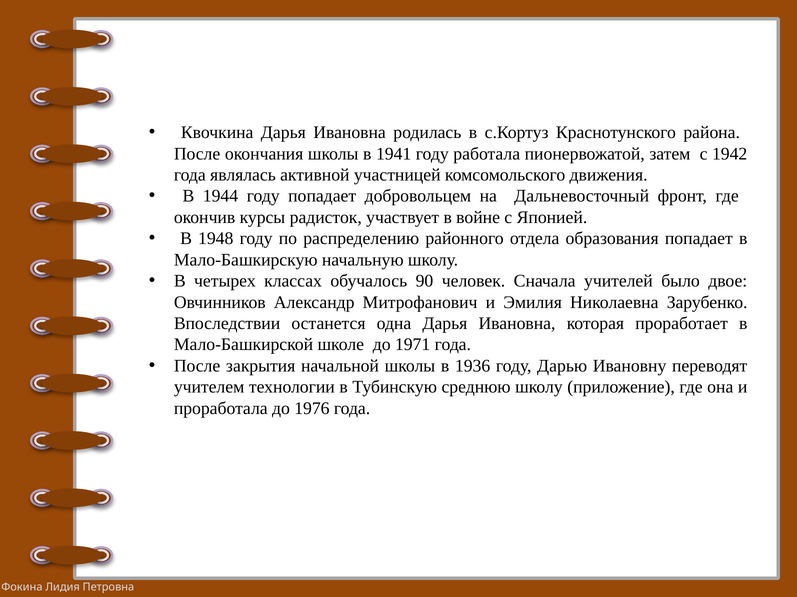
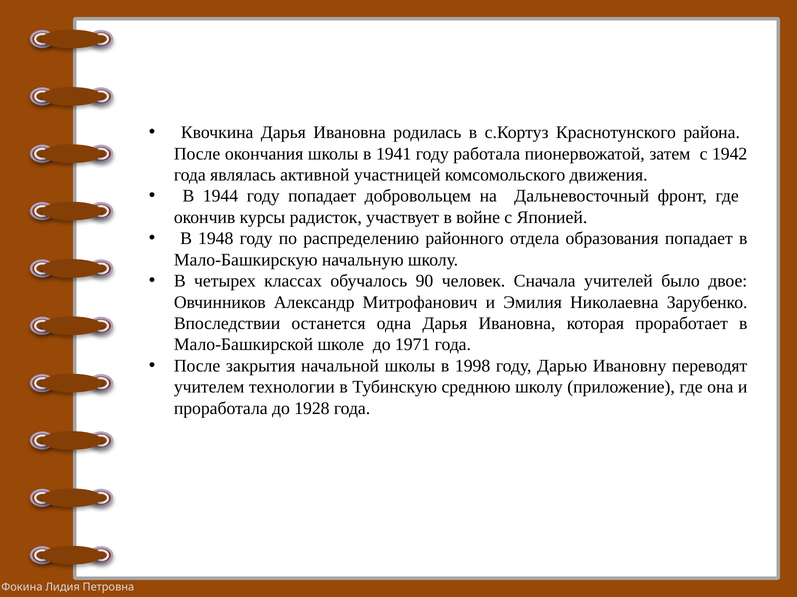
1936: 1936 -> 1998 (473, 366)
1976: 1976 -> 1928 (312, 409)
